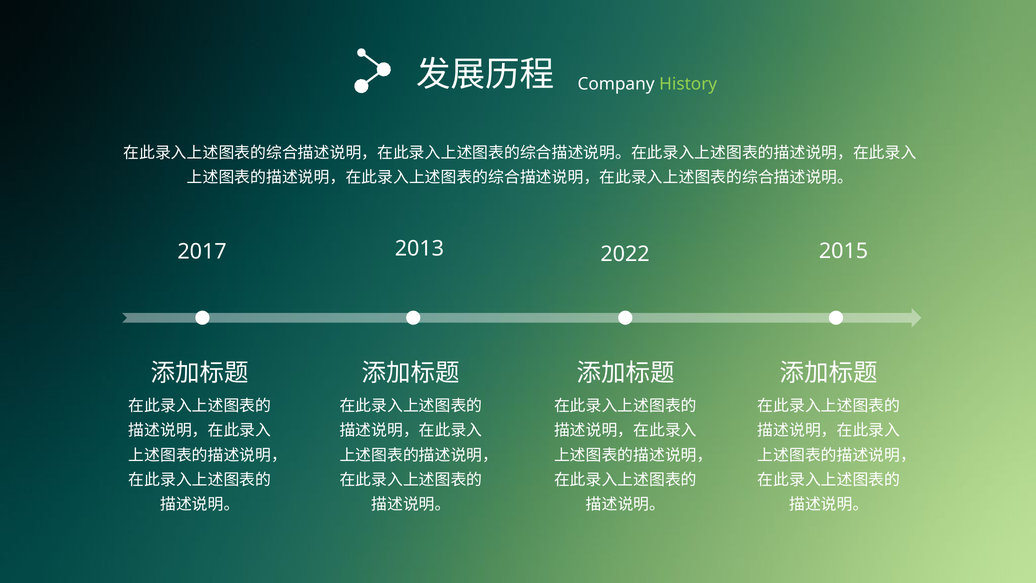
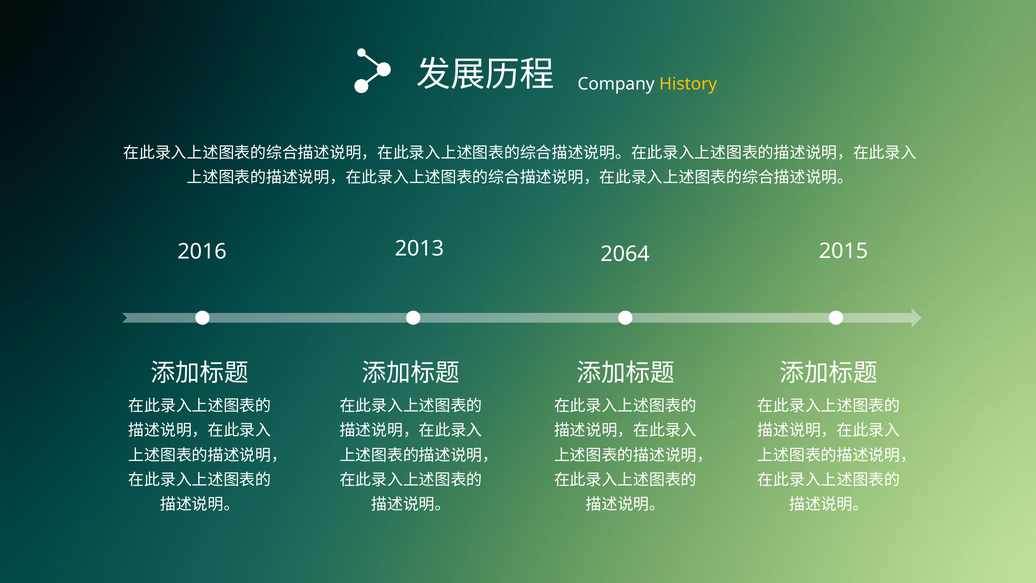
History colour: light green -> yellow (688, 84)
2017: 2017 -> 2016 (202, 251)
2022: 2022 -> 2064 (625, 254)
